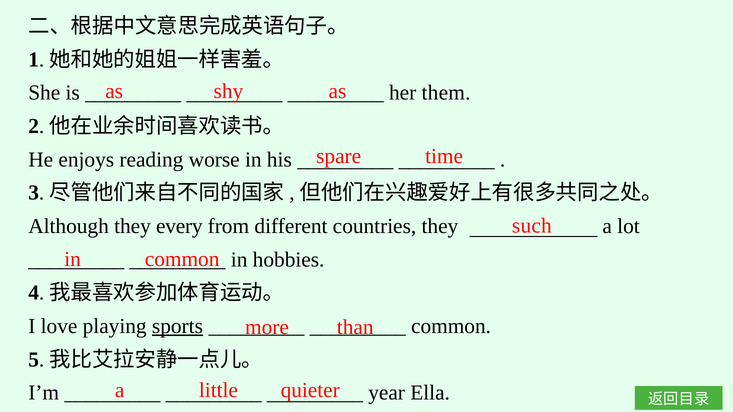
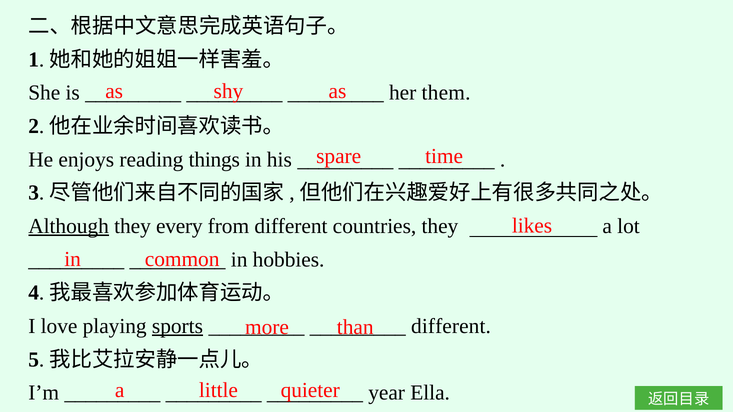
worse: worse -> things (214, 160)
such: such -> likes (532, 226)
Although underline: none -> present (69, 226)
common: common -> different (451, 326)
